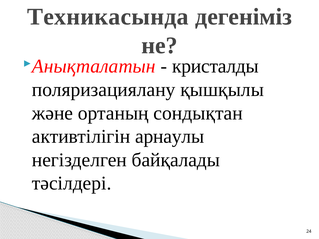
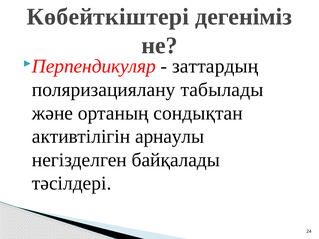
Техникасында: Техникасында -> Көбейткіштері (108, 17)
Анықталатын: Анықталатын -> Перпендикуляр (94, 66)
кристалды: кристалды -> заттардың (215, 66)
қышқылы: қышқылы -> табылады (222, 90)
